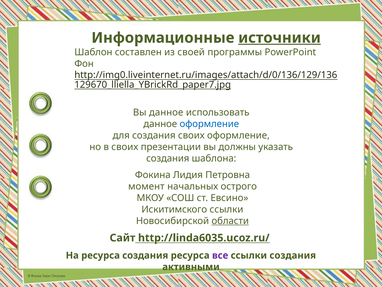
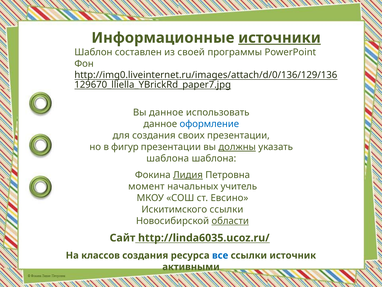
своих оформление: оформление -> презентации (238, 135)
в своих: своих -> фигур (125, 147)
должны underline: none -> present (237, 147)
создания: создания -> шаблона (168, 158)
Лидия underline: none -> present (188, 175)
острого: острого -> учитель (239, 186)
На ресурса: ресурса -> классов (101, 255)
все colour: purple -> blue (220, 255)
ссылки создания: создания -> источник (293, 255)
